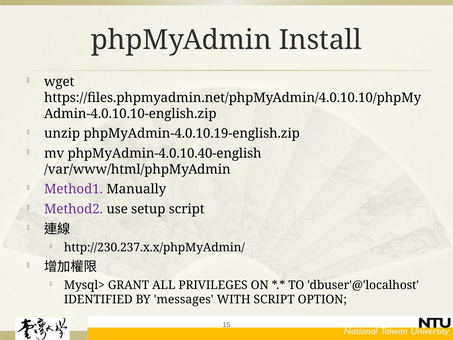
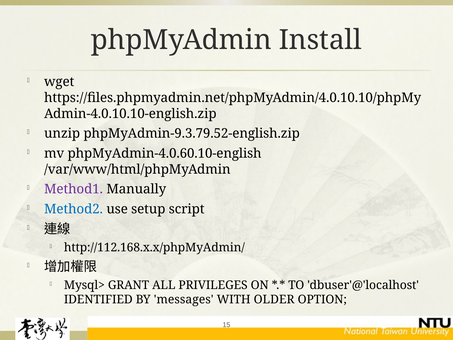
phpMyAdmin-4.0.10.19-english.zip: phpMyAdmin-4.0.10.19-english.zip -> phpMyAdmin-9.3.79.52-english.zip (192, 133)
phpMyAdmin-4.0.10.40-english: phpMyAdmin-4.0.10.40-english -> phpMyAdmin-4.0.60.10-english (165, 153)
Method2 colour: purple -> blue (74, 209)
http://230.237.x.x/phpMyAdmin/: http://230.237.x.x/phpMyAdmin/ -> http://112.168.x.x/phpMyAdmin/ (154, 247)
WITH SCRIPT: SCRIPT -> OLDER (274, 299)
